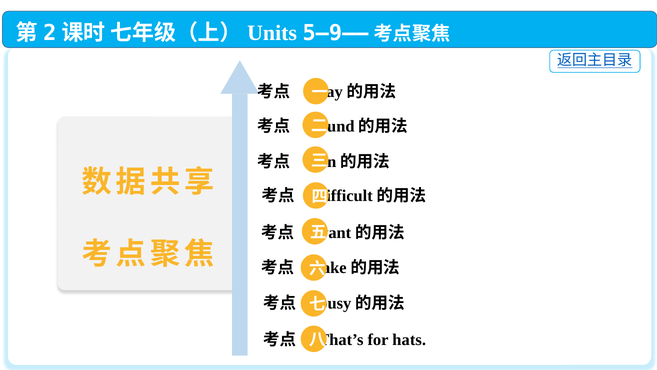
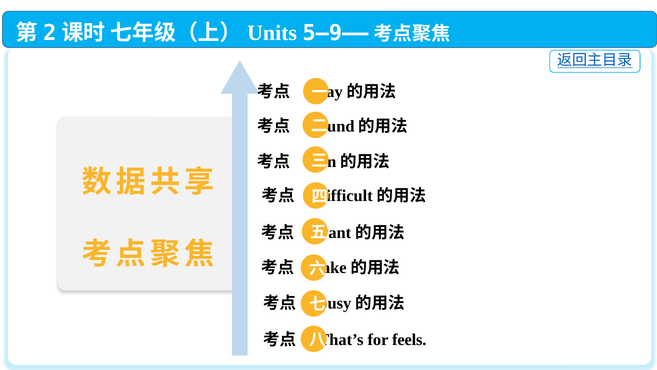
hats: hats -> feels (409, 339)
